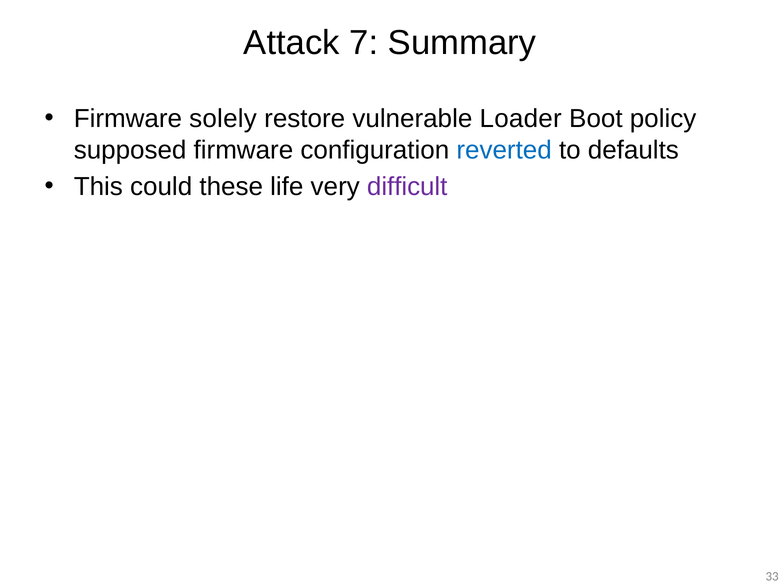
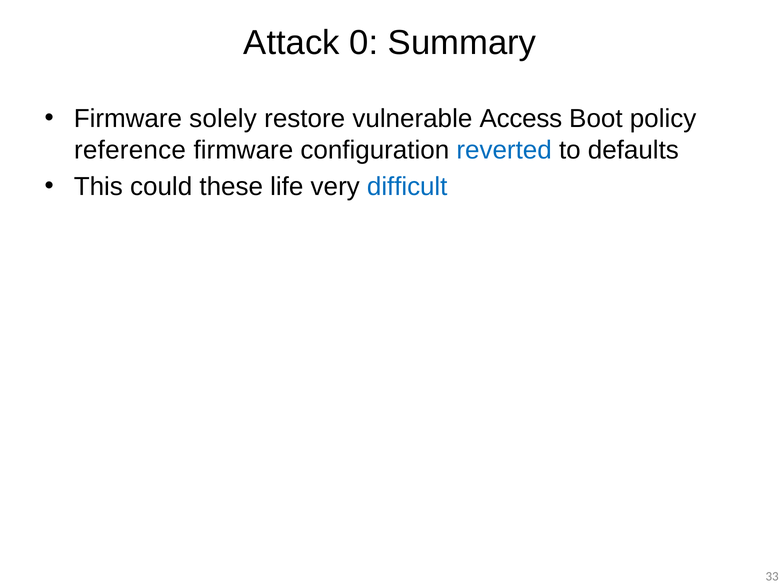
7: 7 -> 0 (364, 43)
Loader: Loader -> Access (521, 119)
supposed: supposed -> reference (130, 150)
difficult colour: purple -> blue (407, 186)
